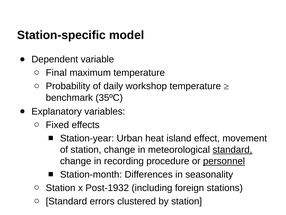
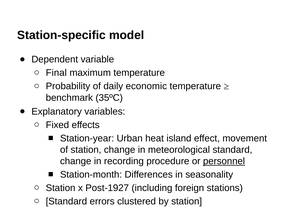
workshop: workshop -> economic (146, 86)
standard underline: present -> none (232, 149)
Post-1932: Post-1932 -> Post-1927 (107, 188)
